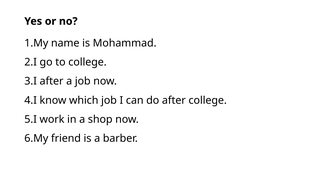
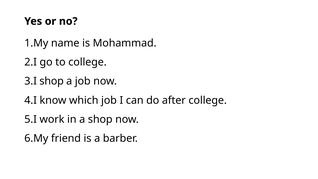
after: after -> shop (52, 81)
